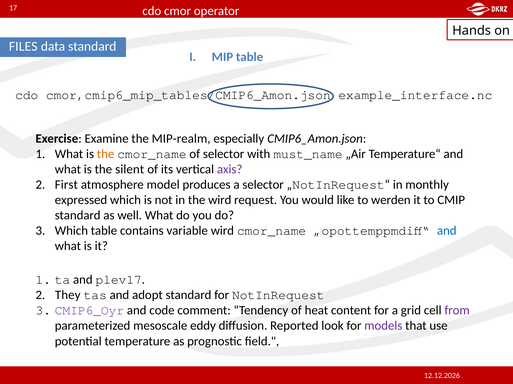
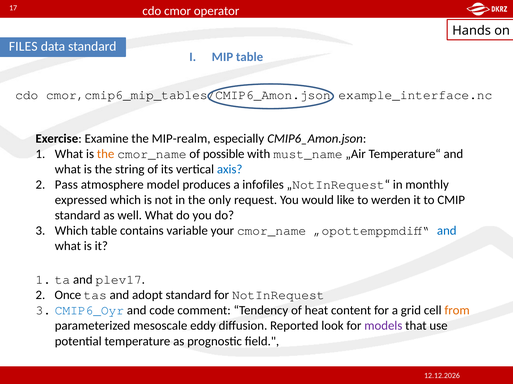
of selector: selector -> possible (224, 154)
silent: silent -> string (130, 170)
axis colour: purple -> blue (230, 170)
First: First -> Pass (66, 185)
a selector: selector -> infofiles (263, 185)
the wird: wird -> only (220, 200)
variable wird: wird -> your (222, 231)
They: They -> Once (68, 296)
CMIP6_Oyr colour: purple -> blue (89, 311)
from colour: purple -> orange (457, 311)
